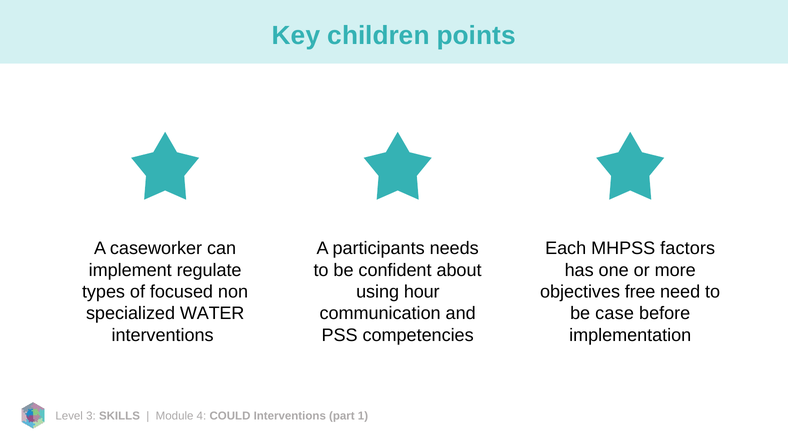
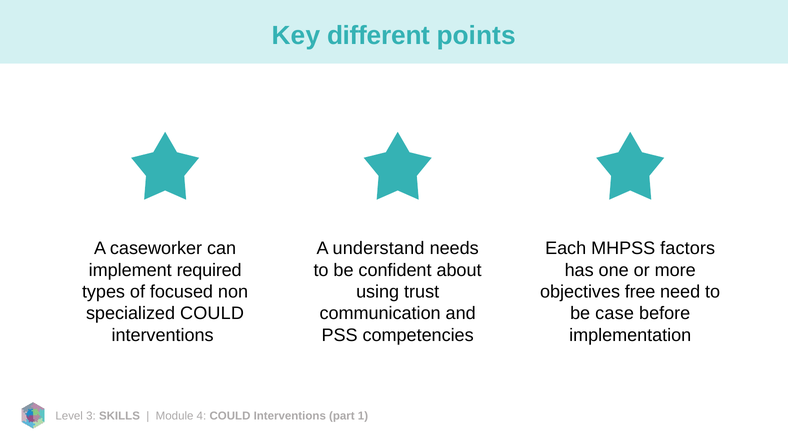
children: children -> different (379, 36)
participants: participants -> understand (379, 249)
regulate: regulate -> required (209, 270)
hour: hour -> trust (422, 292)
specialized WATER: WATER -> COULD (212, 314)
